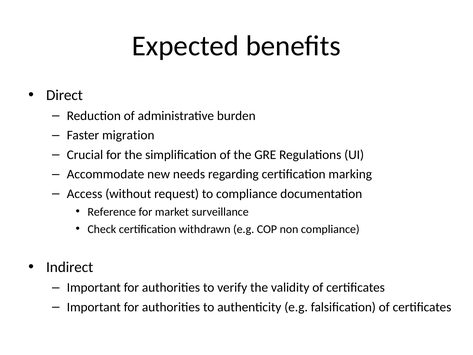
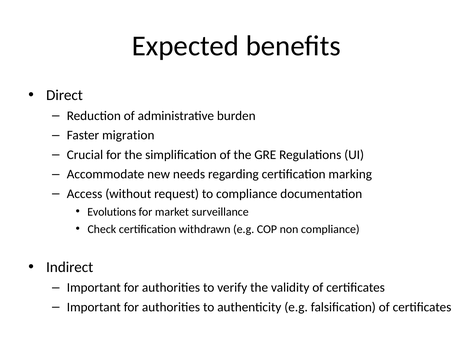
Reference: Reference -> Evolutions (112, 212)
